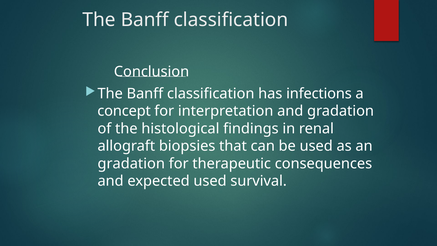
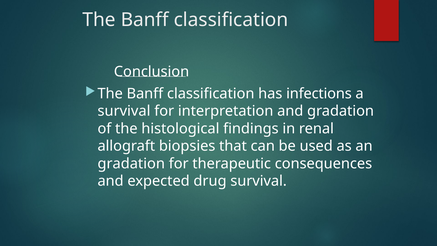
concept: concept -> survival (124, 111)
expected used: used -> drug (210, 181)
